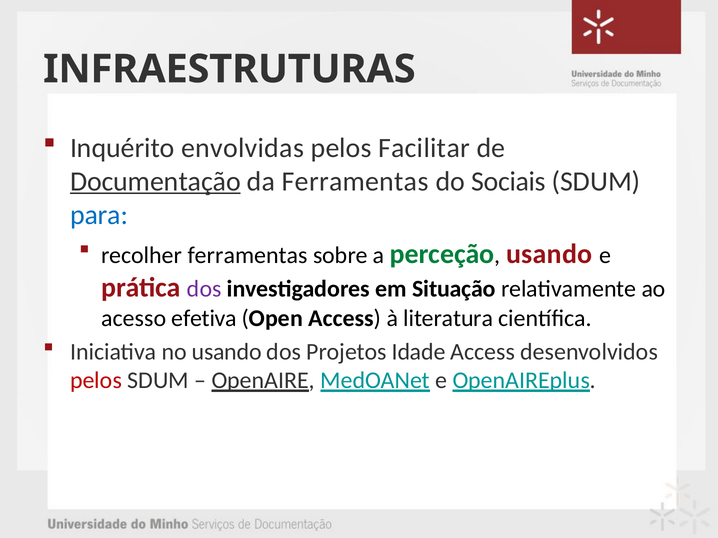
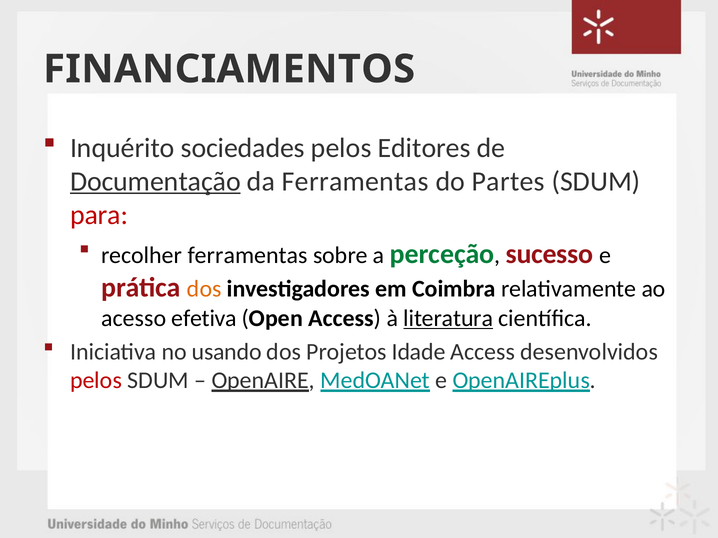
INFRAESTRUTURAS: INFRAESTRUTURAS -> FINANCIAMENTOS (229, 69)
envolvidas: envolvidas -> sociedades (243, 148)
Facilitar: Facilitar -> Editores (424, 148)
Sociais: Sociais -> Partes (508, 181)
para colour: blue -> red (99, 215)
usando: usando -> sucesso (549, 254)
dos colour: purple -> orange (204, 289)
Situação: Situação -> Coimbra (454, 289)
literatura underline: none -> present (448, 319)
